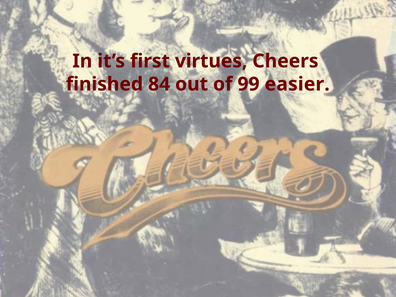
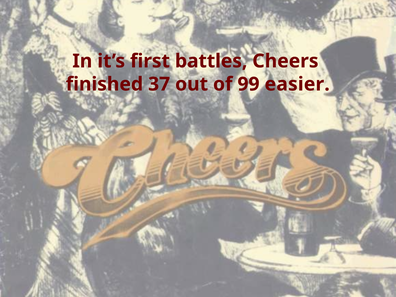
virtues: virtues -> battles (211, 61)
84: 84 -> 37 (159, 84)
